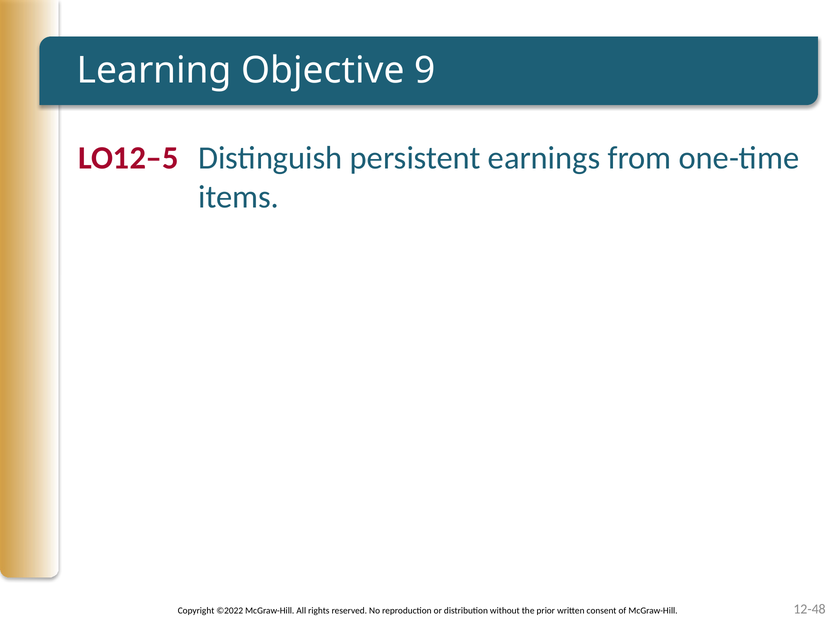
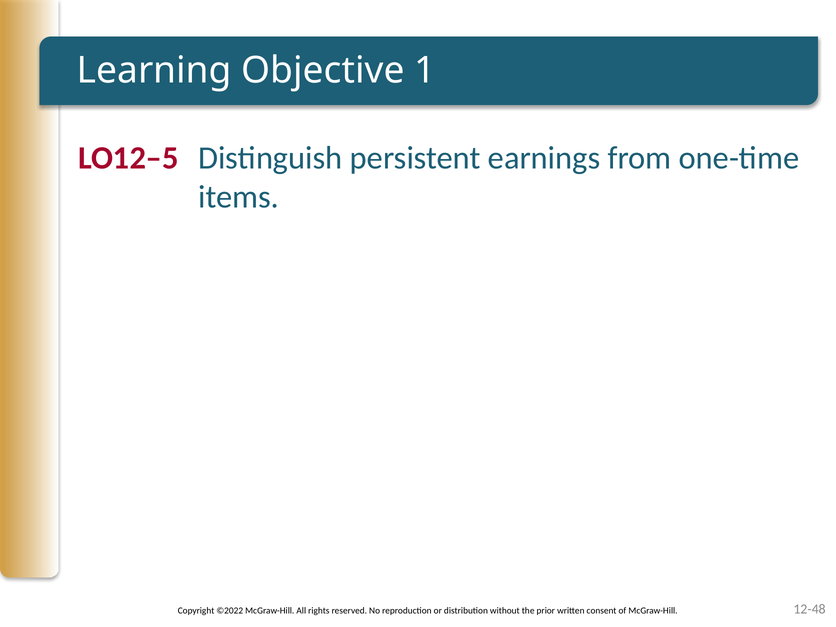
9: 9 -> 1 (425, 71)
